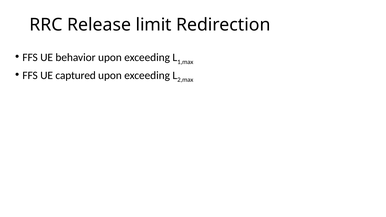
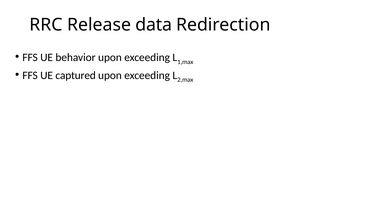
limit: limit -> data (154, 25)
